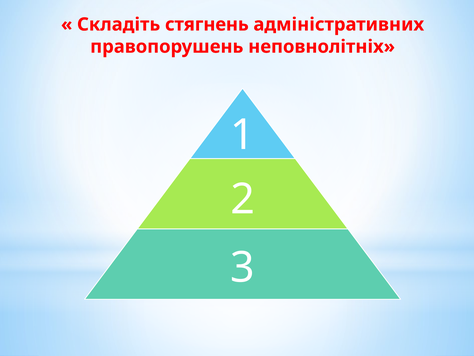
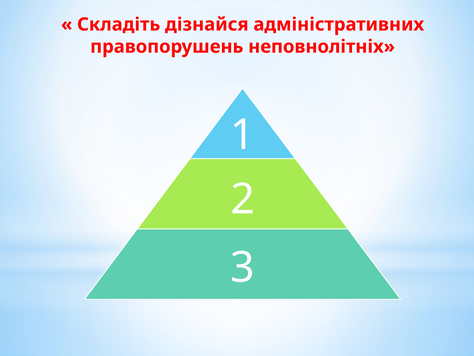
стягнень: стягнень -> дізнайся (207, 24)
